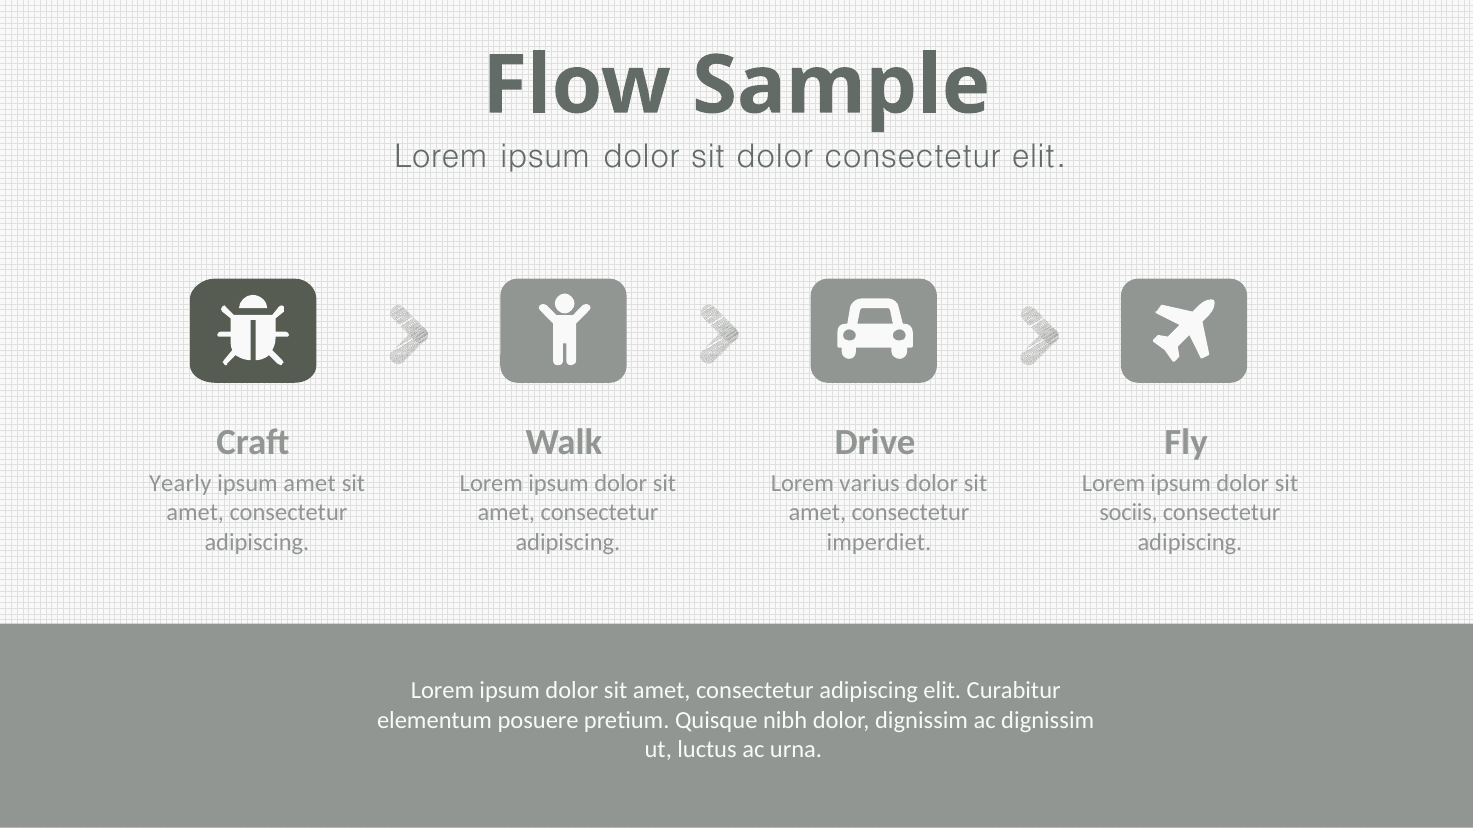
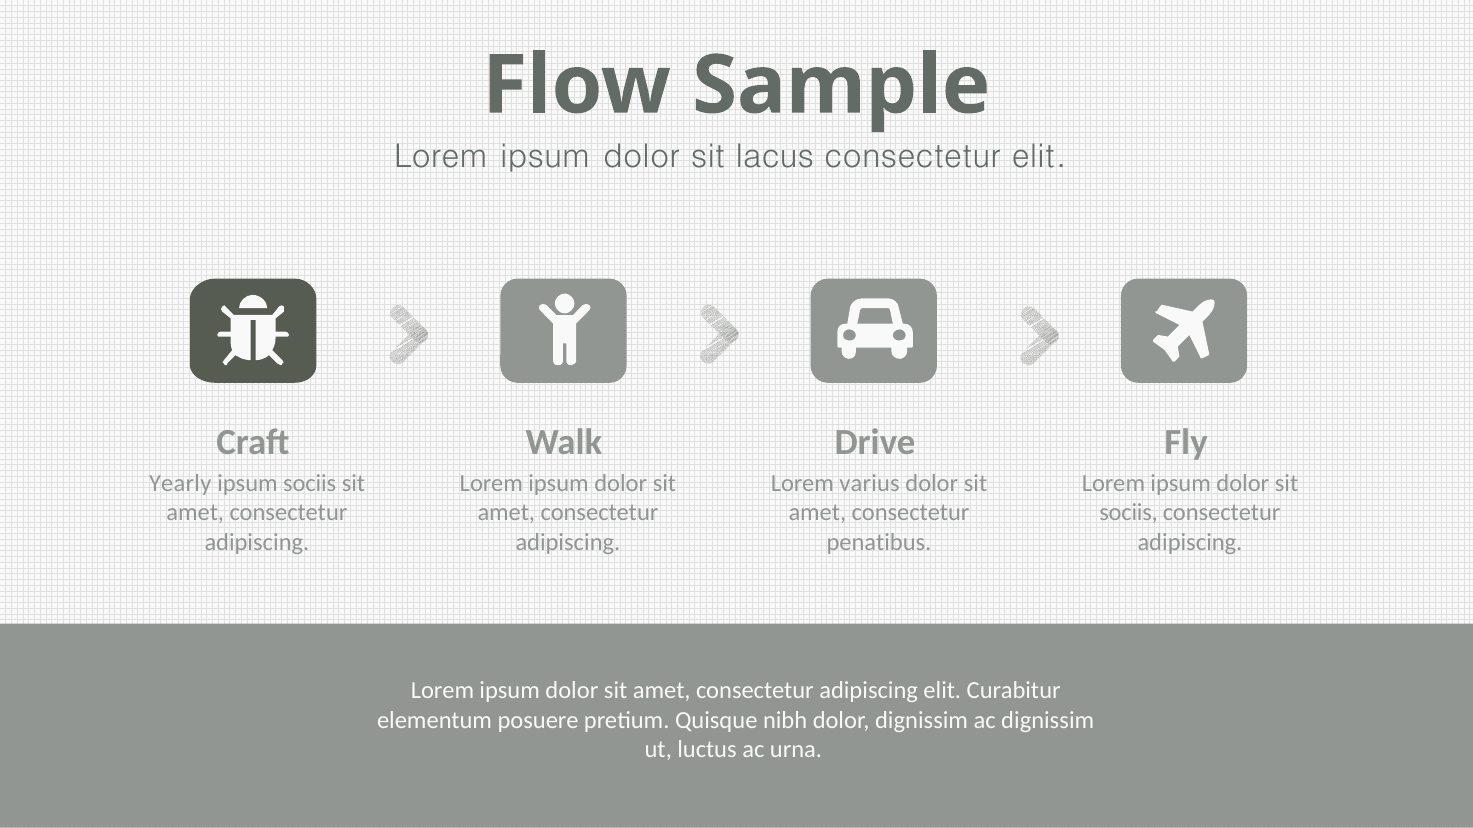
sit dolor: dolor -> lacus (775, 157)
ipsum amet: amet -> sociis (310, 484)
imperdiet: imperdiet -> penatibus (879, 542)
